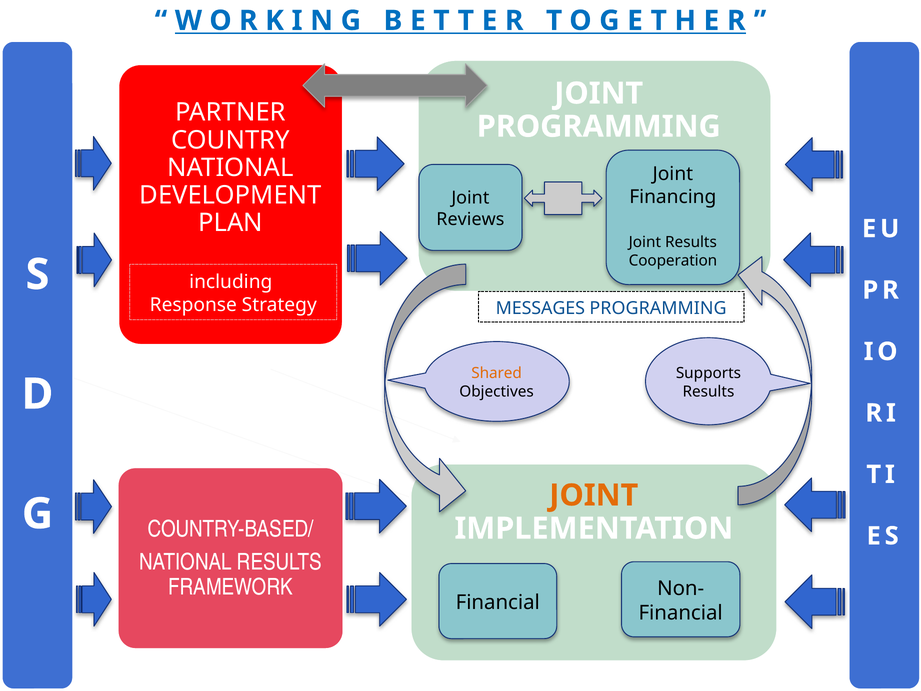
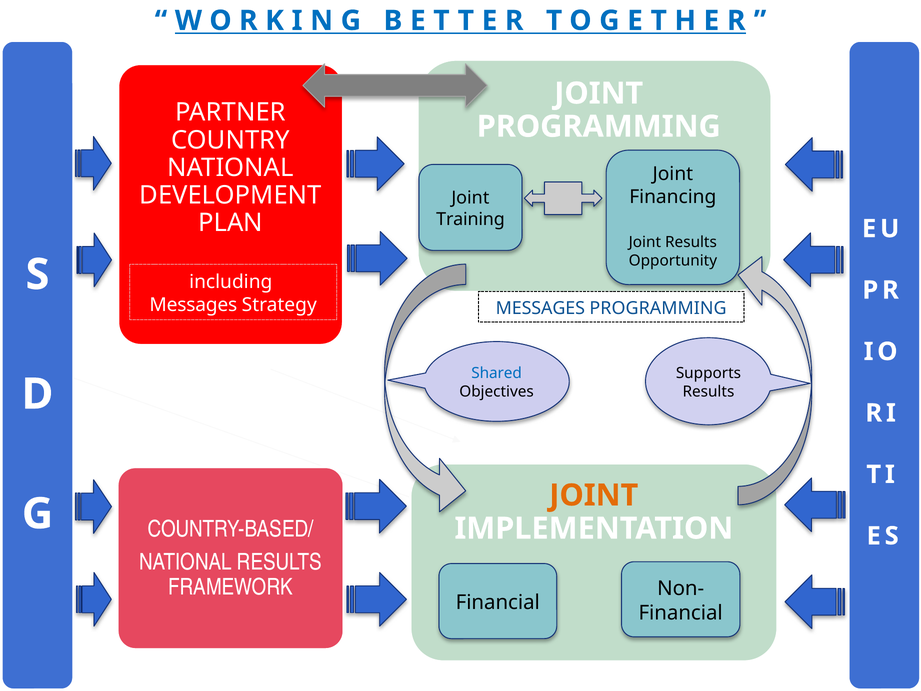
Reviews: Reviews -> Training (471, 219)
Cooperation: Cooperation -> Opportunity (673, 260)
Response: Response -> Messages (193, 305)
Shared colour: orange -> blue (497, 373)
